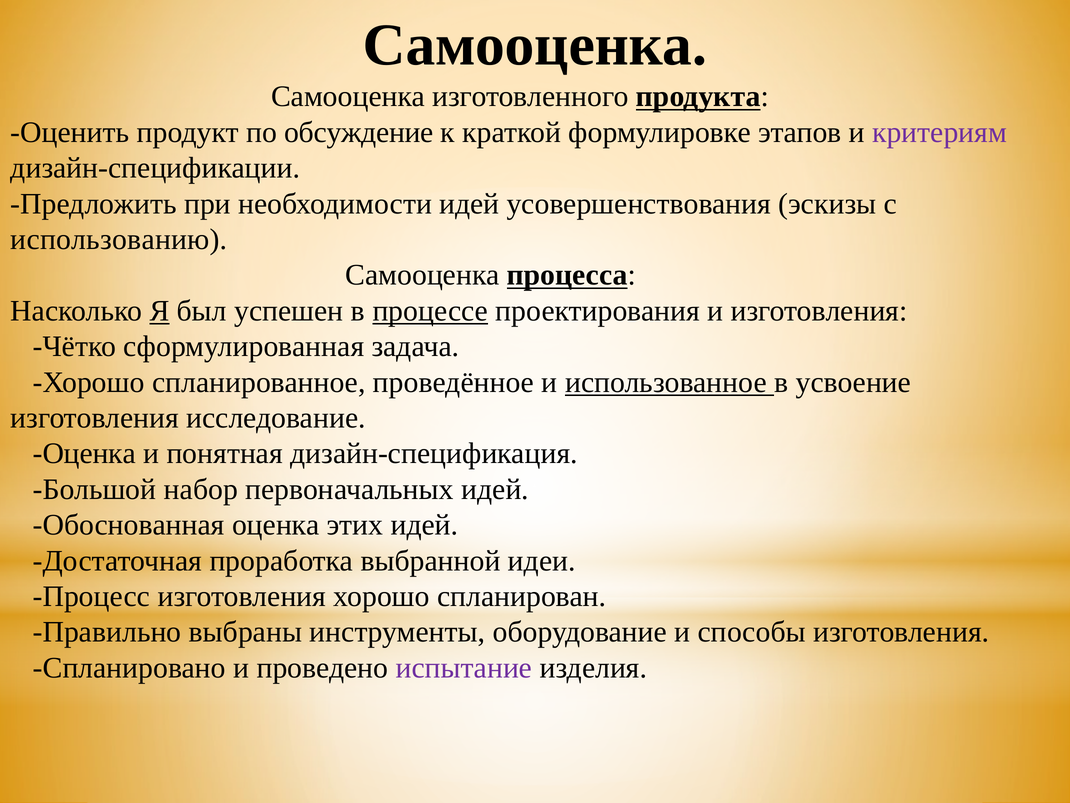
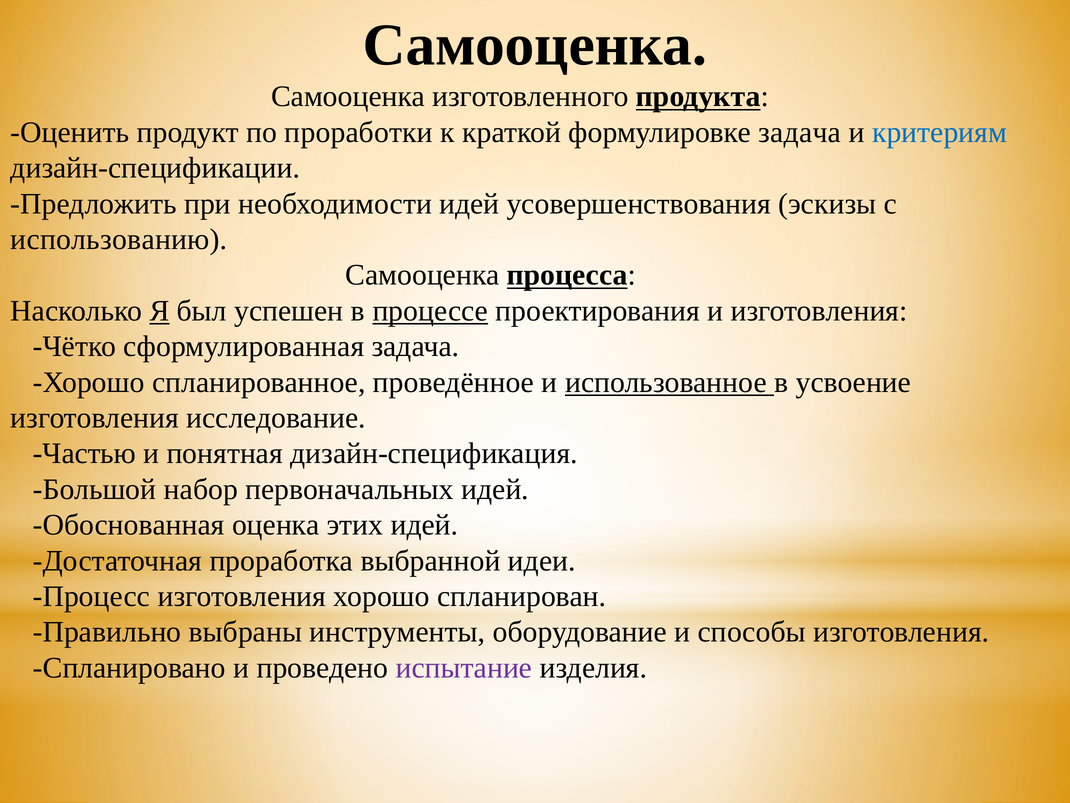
обсуждение: обсуждение -> проработки (359, 132)
формулировке этапов: этапов -> задача (800, 132)
критериям colour: purple -> blue (940, 132)
Оценка: Оценка -> Частью (84, 453)
